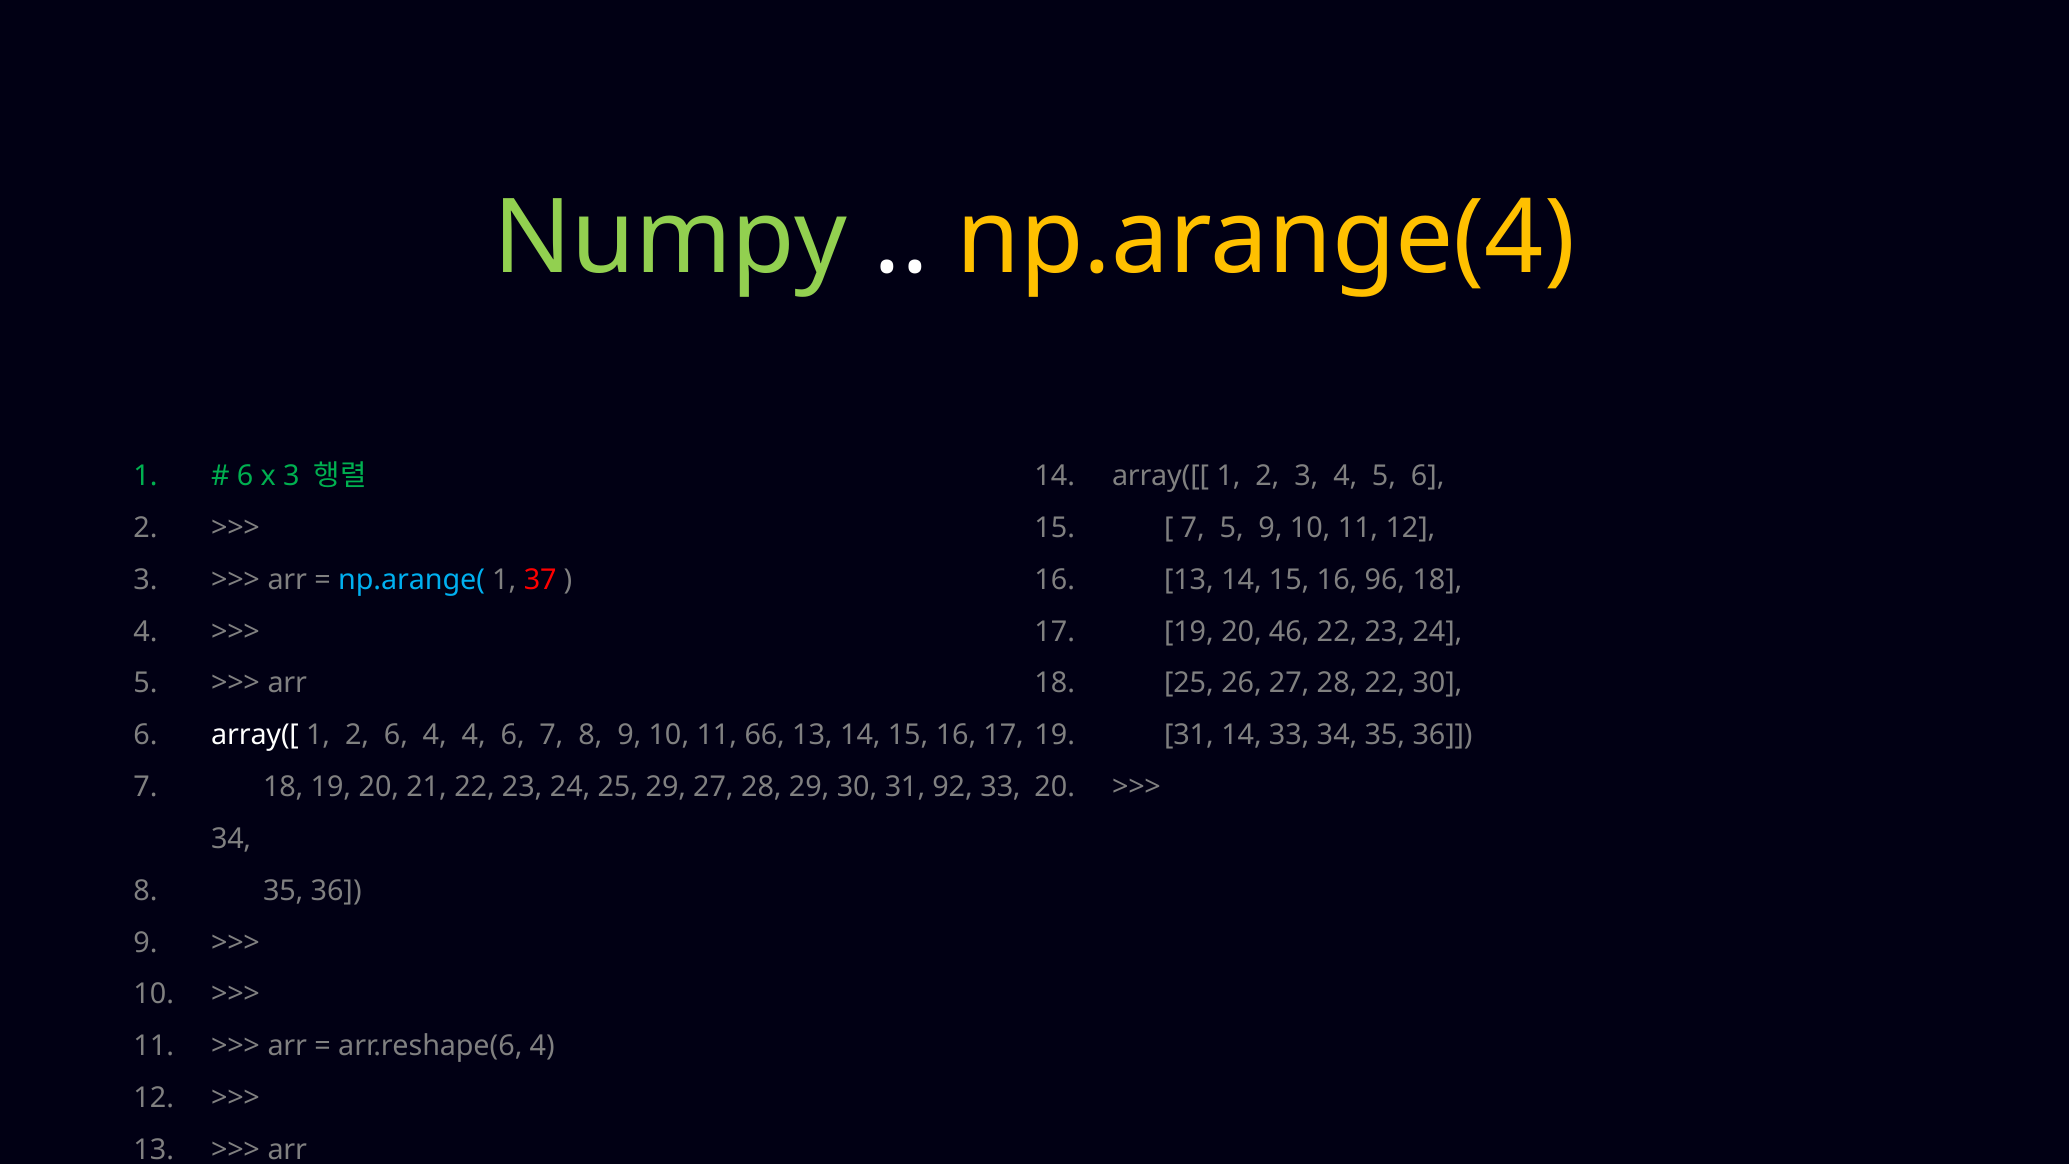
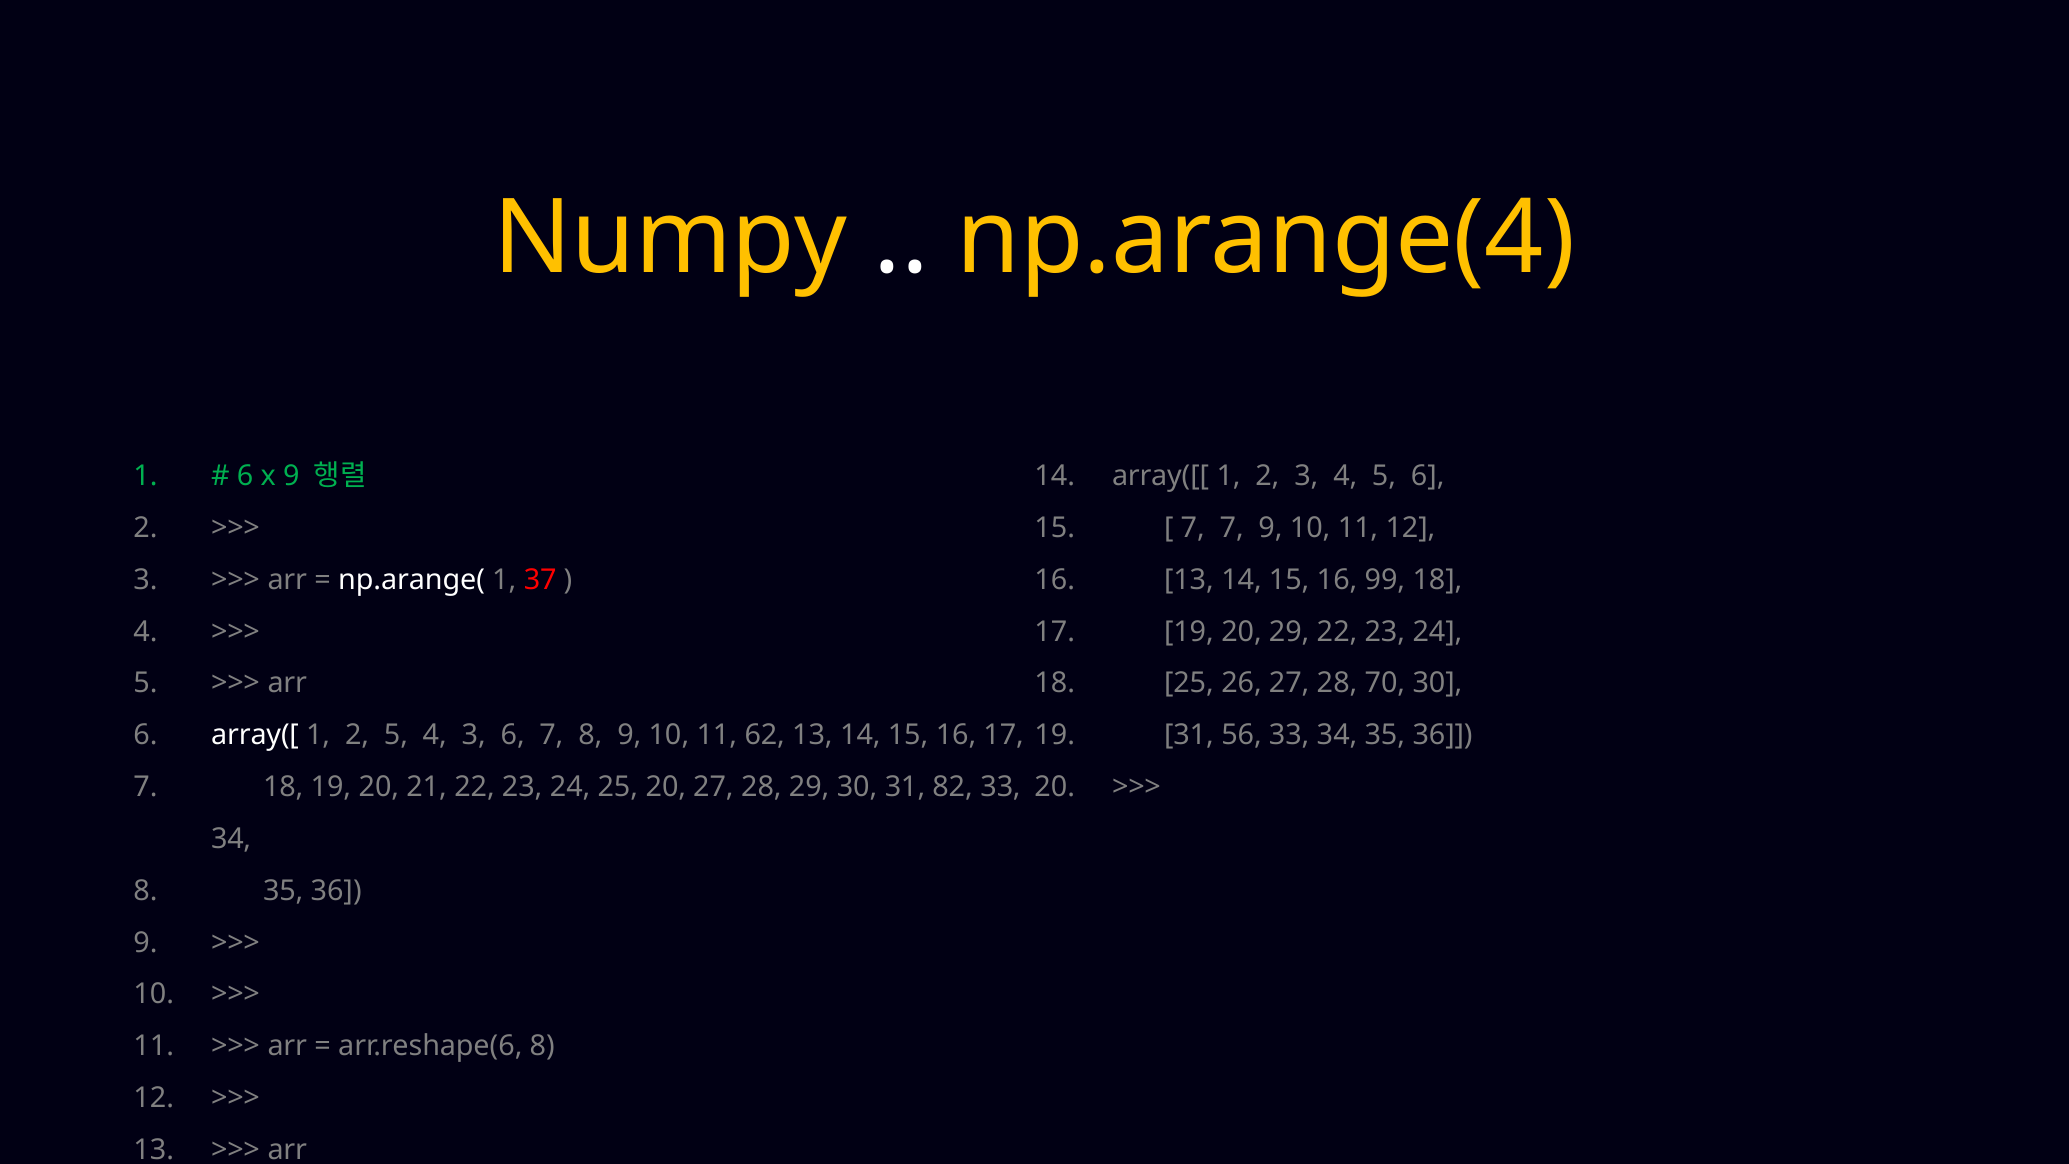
Numpy colour: light green -> yellow (671, 238)
x 3: 3 -> 9 (291, 476)
7 5: 5 -> 7 (1232, 528)
np.arange( colour: light blue -> white (412, 580)
96: 96 -> 99 (1385, 580)
20 46: 46 -> 29 (1289, 632)
28 22: 22 -> 70 (1385, 683)
2 6: 6 -> 5 (396, 735)
4 4: 4 -> 3 (474, 735)
66: 66 -> 62 (765, 735)
31 14: 14 -> 56 (1242, 735)
25 29: 29 -> 20 (666, 787)
92: 92 -> 82 (953, 787)
arr.reshape(6 4: 4 -> 8 (542, 1046)
